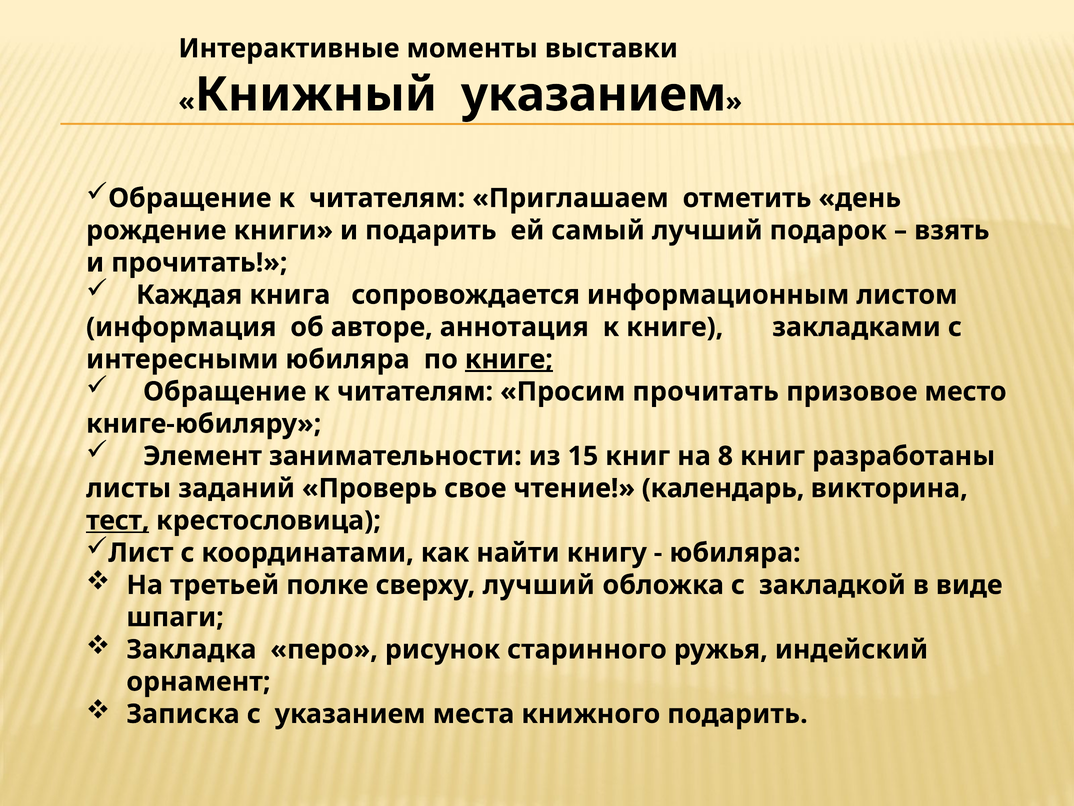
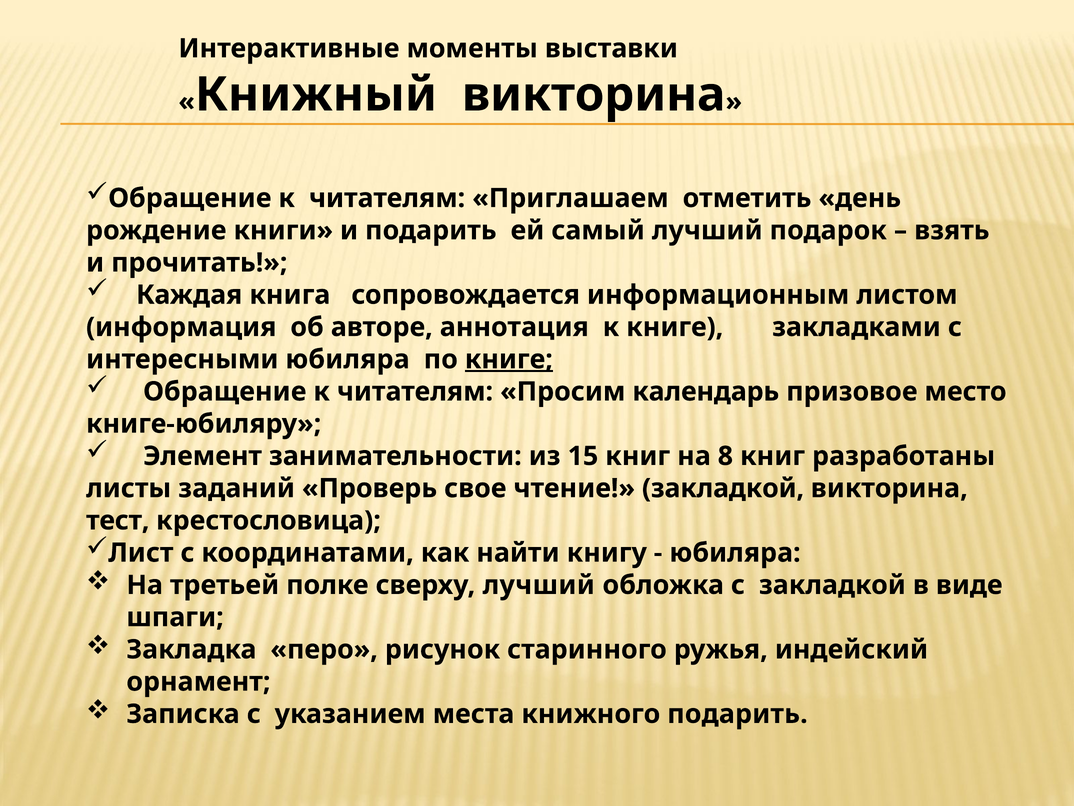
Книжный указанием: указанием -> викторина (594, 95)
Просим прочитать: прочитать -> календарь (706, 391)
чтение календарь: календарь -> закладкой (723, 488)
тест underline: present -> none (118, 520)
